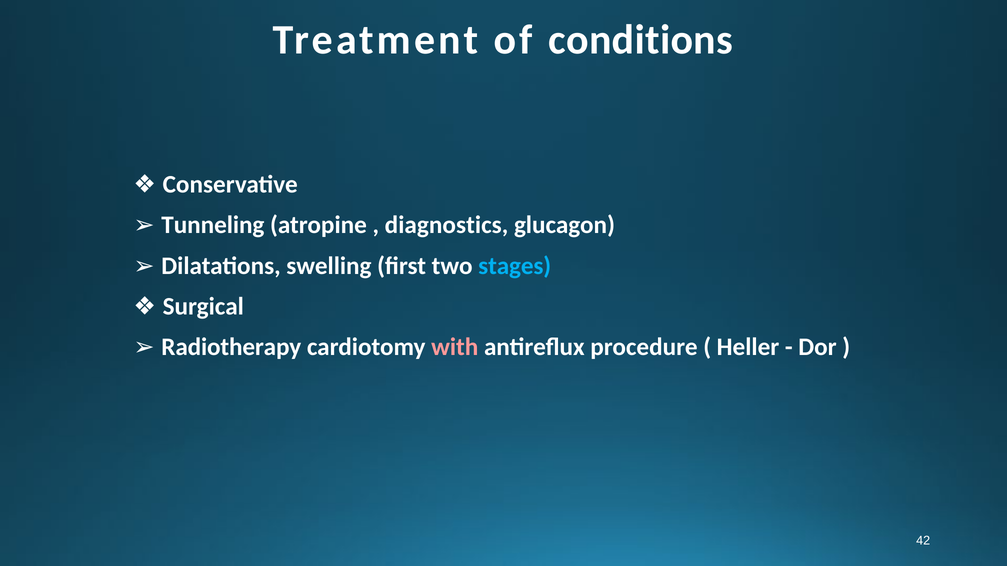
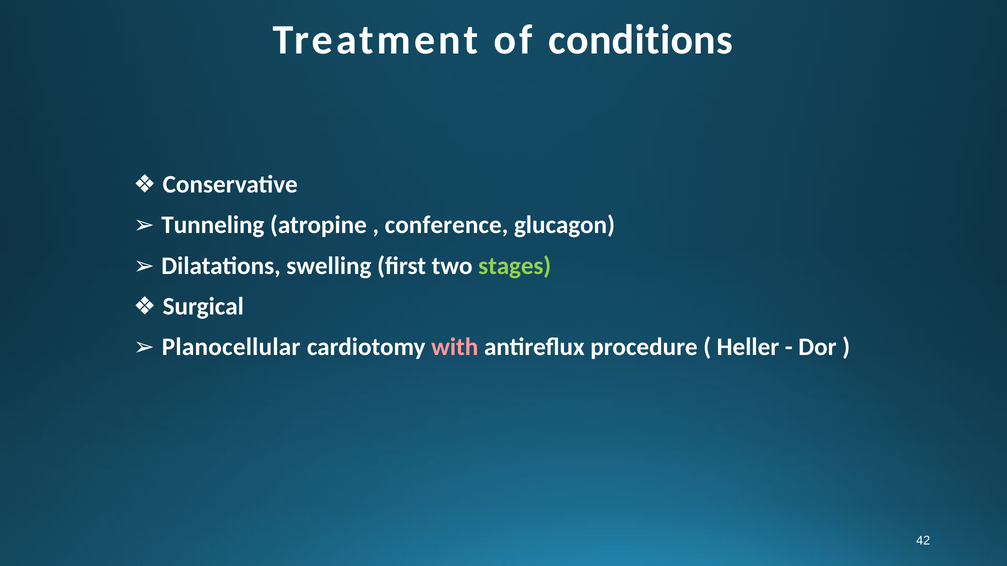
diagnostics: diagnostics -> conference (446, 225)
stages colour: light blue -> light green (515, 266)
Radiotherapy: Radiotherapy -> Planocellular (231, 347)
